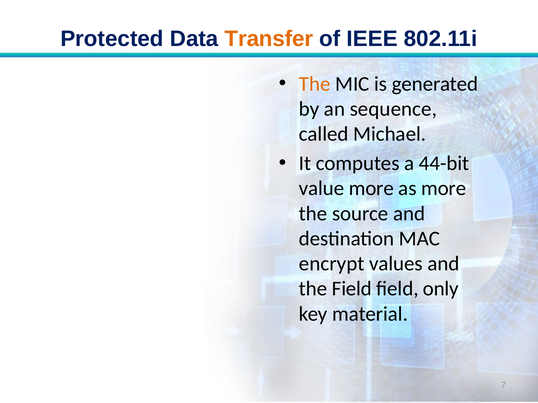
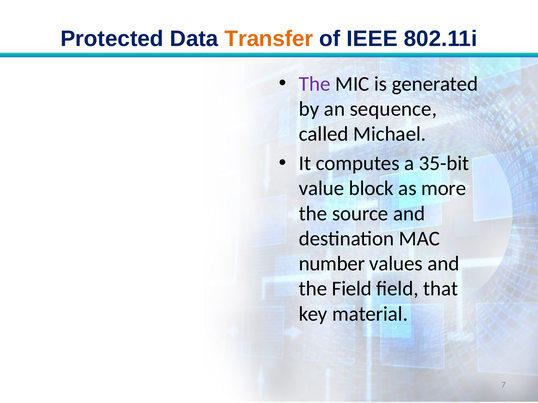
The colour: orange -> purple (315, 84)
44-bit: 44-bit -> 35-bit (444, 163)
value more: more -> block (371, 189)
encrypt: encrypt -> number (332, 264)
only: only -> that (441, 289)
